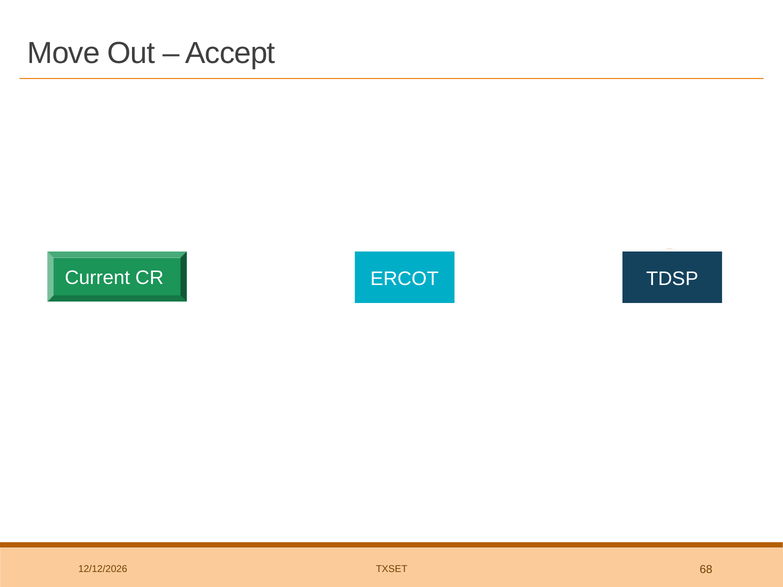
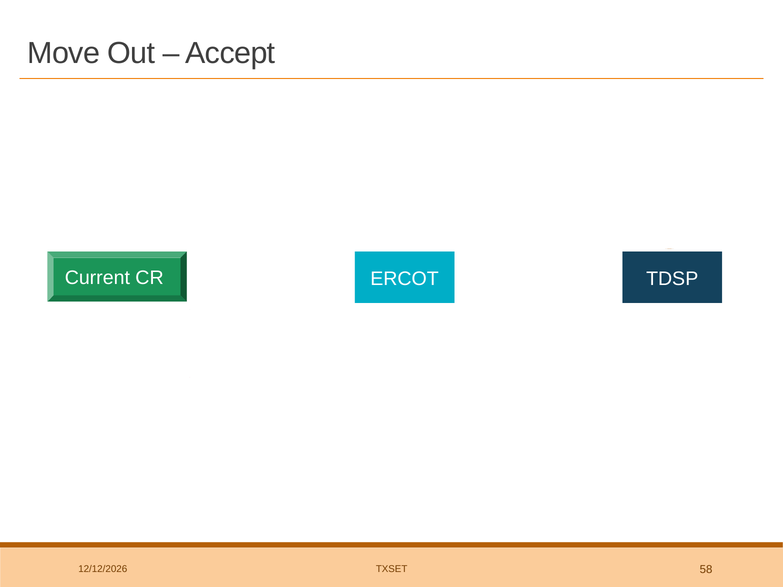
68: 68 -> 58 (706, 570)
